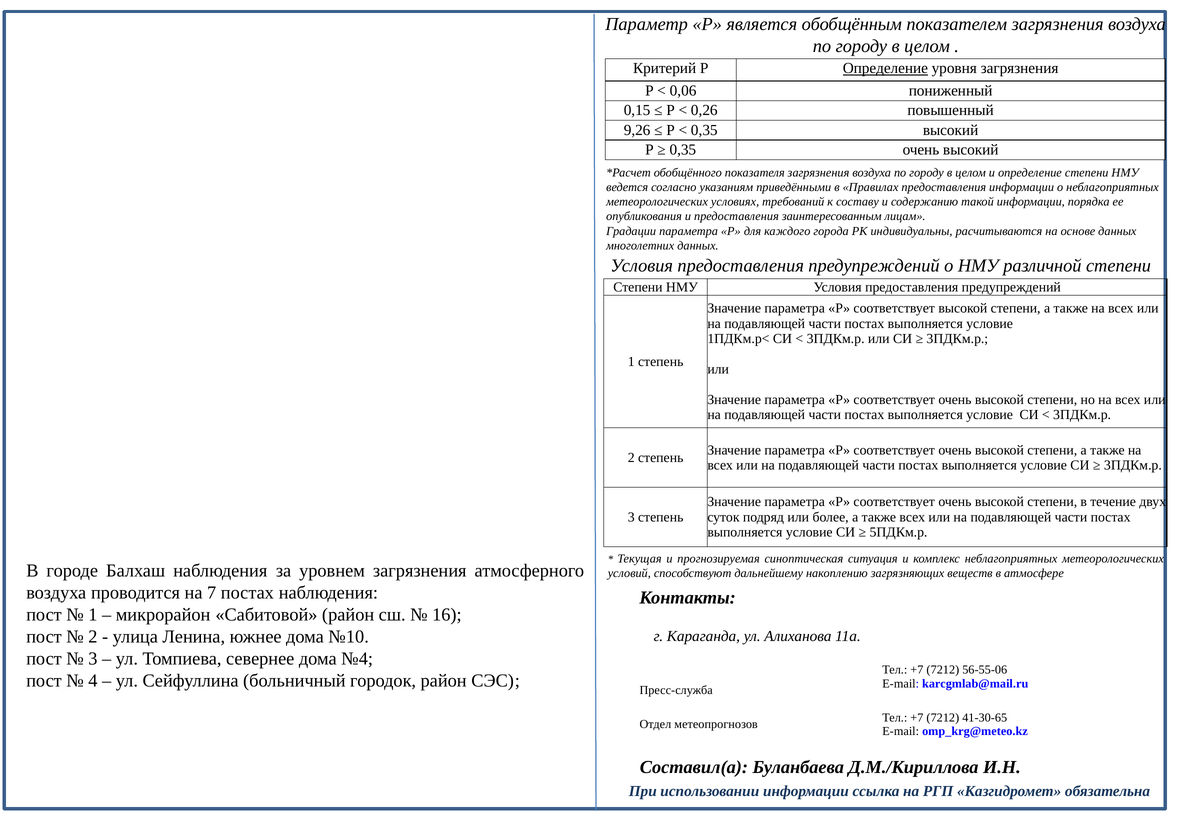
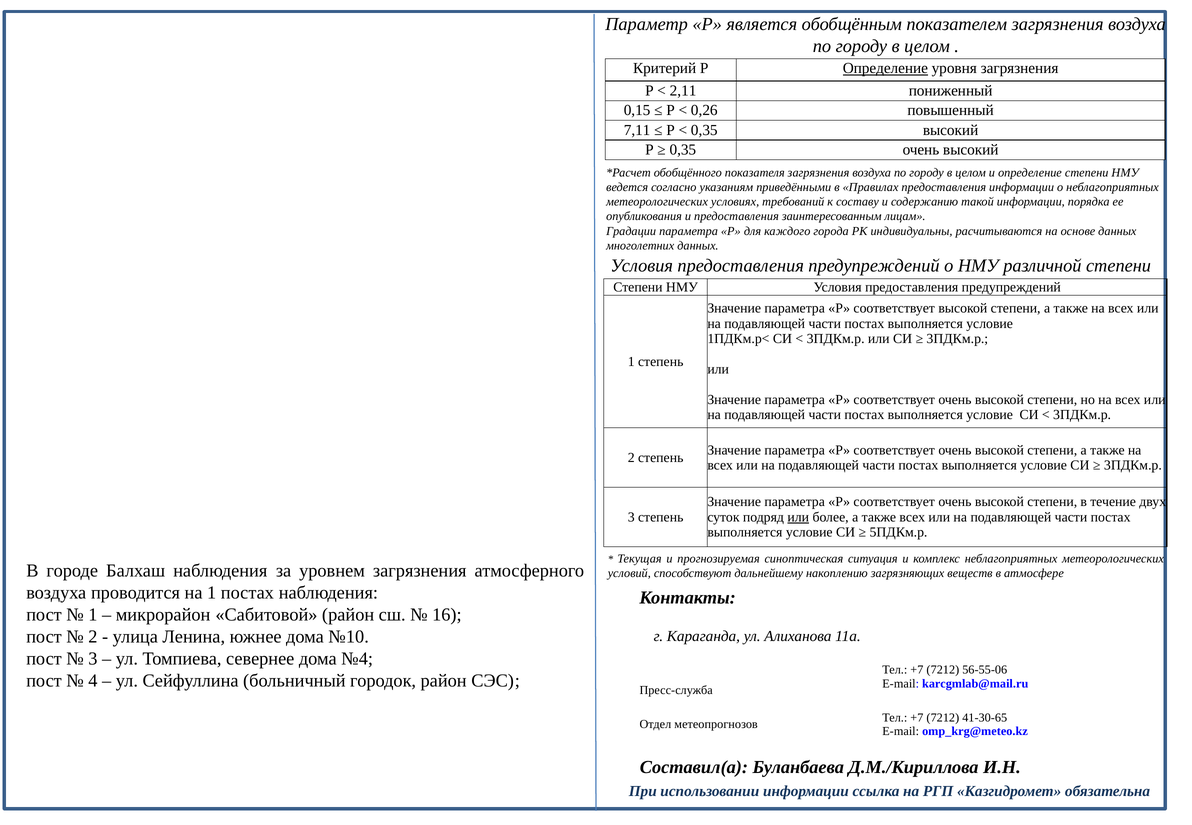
0,06: 0,06 -> 2,11 (683, 91)
9,26: 9,26 -> 7,11 (637, 130)
или underline: none -> present (798, 517)
на 7: 7 -> 1 (212, 593)
